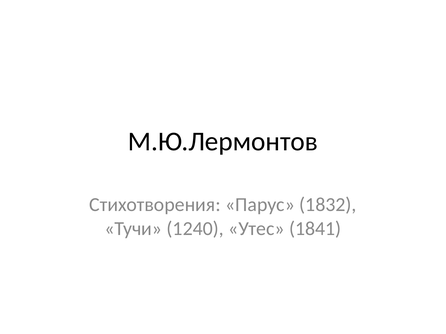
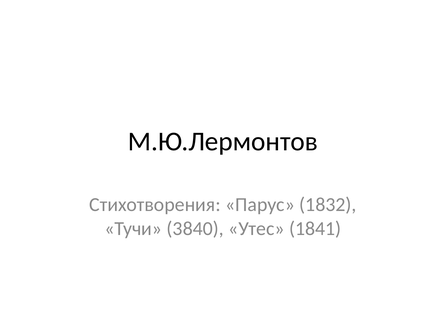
1240: 1240 -> 3840 (195, 229)
